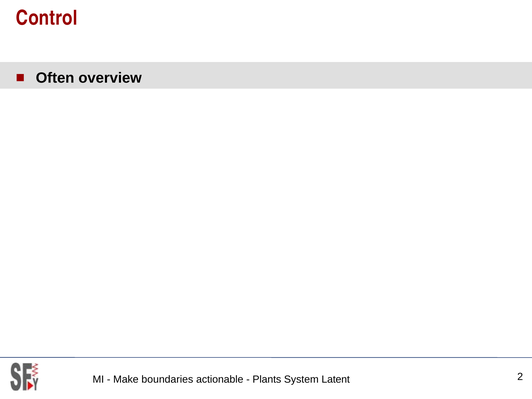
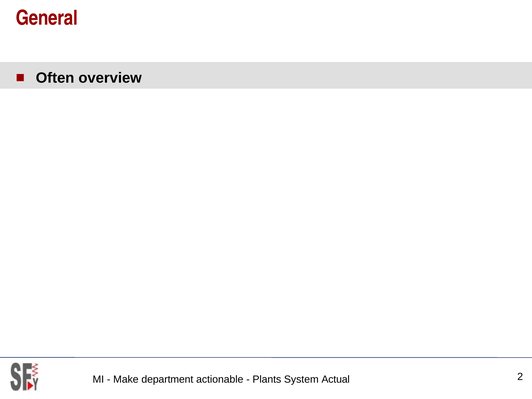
Control: Control -> General (47, 18)
boundaries: boundaries -> department (167, 379)
Latent: Latent -> Actual (336, 379)
